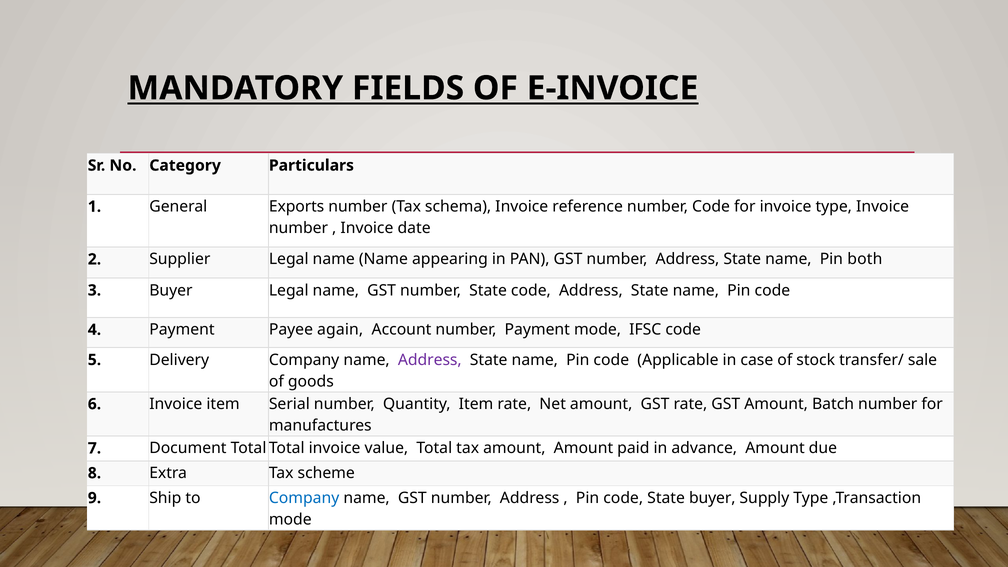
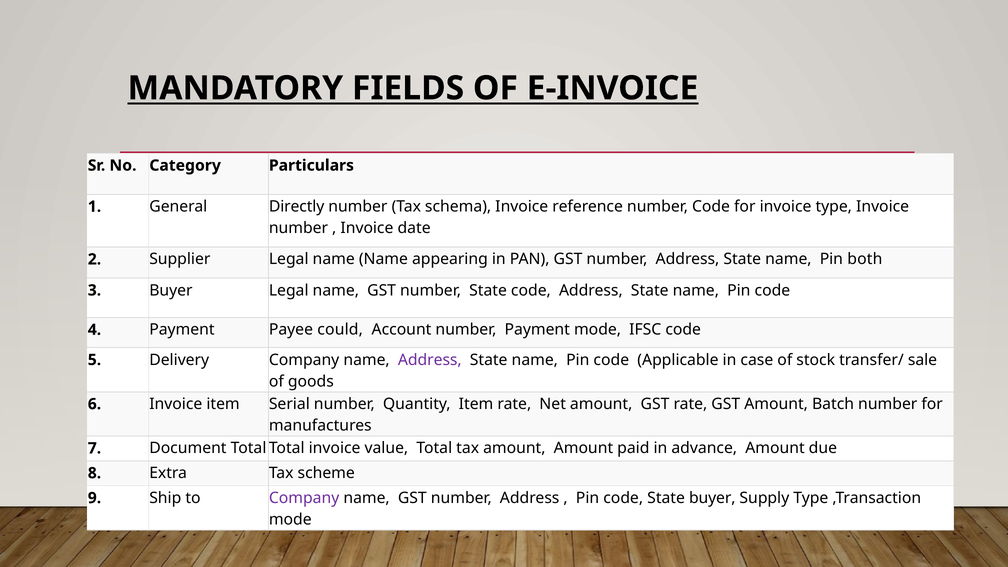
Exports: Exports -> Directly (297, 207)
again: again -> could (340, 330)
Company colour: blue -> purple (304, 498)
